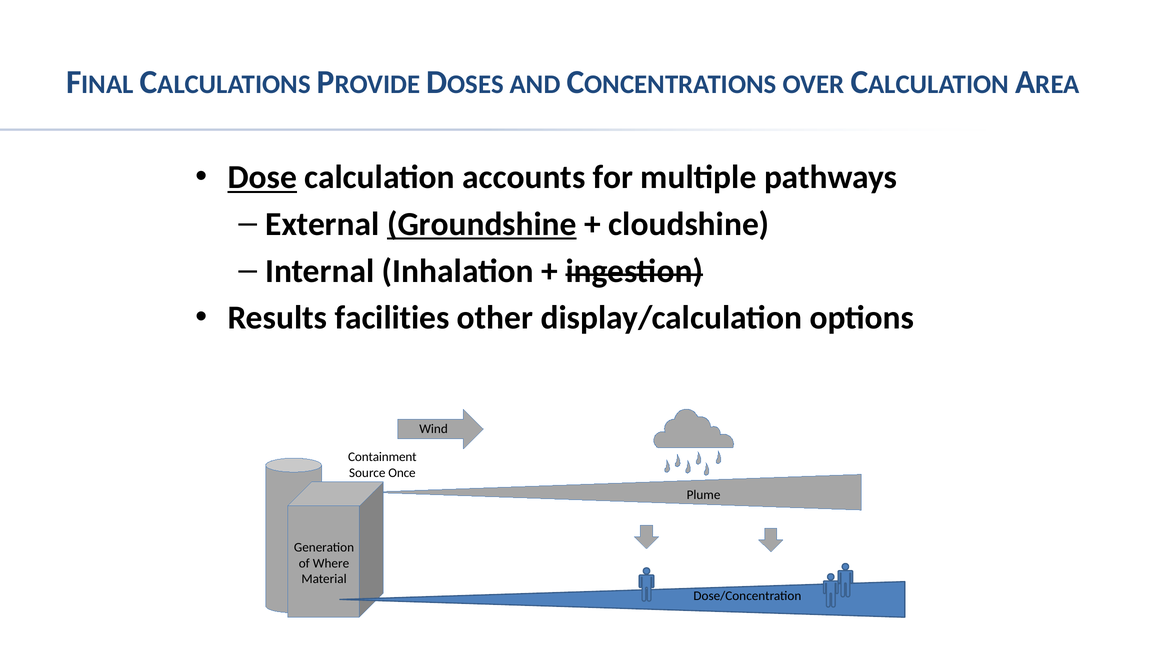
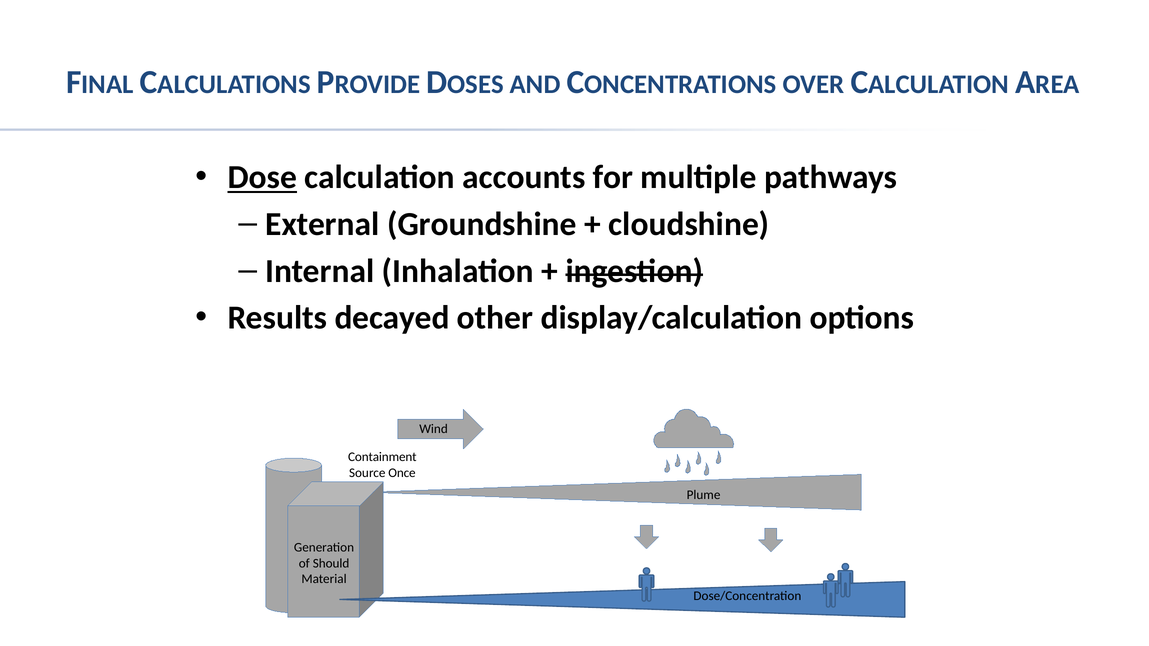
Groundshine underline: present -> none (482, 224)
facilities: facilities -> decayed (392, 318)
Where: Where -> Should (331, 563)
